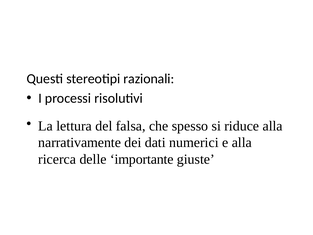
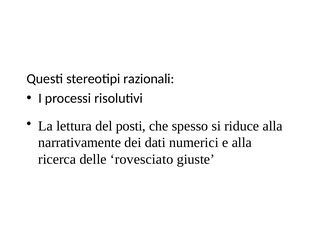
falsa: falsa -> posti (131, 126)
importante: importante -> rovesciato (142, 159)
